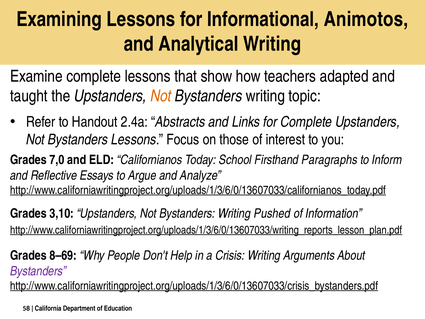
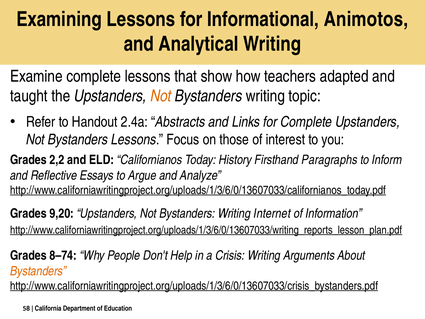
7,0: 7,0 -> 2,2 (57, 160)
School: School -> History (235, 160)
3,10: 3,10 -> 9,20 (62, 213)
Pushed: Pushed -> Internet (272, 213)
8–69: 8–69 -> 8–74 (63, 255)
Bystanders colour: purple -> orange (38, 271)
